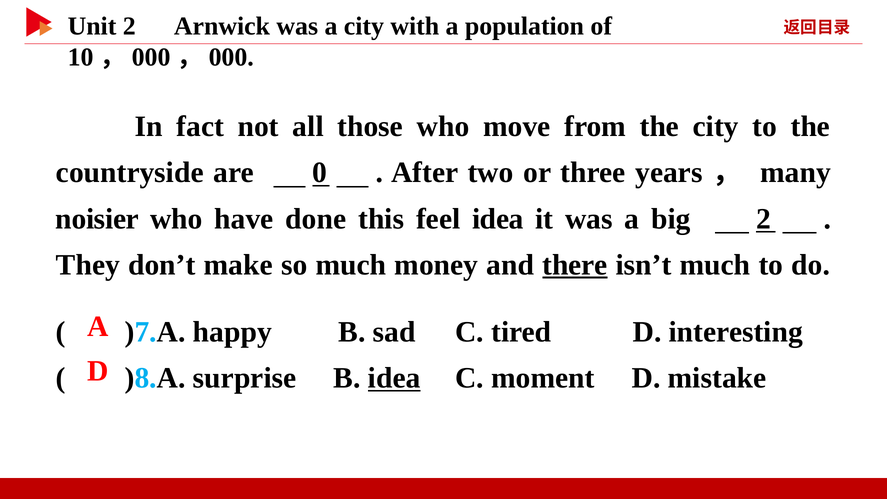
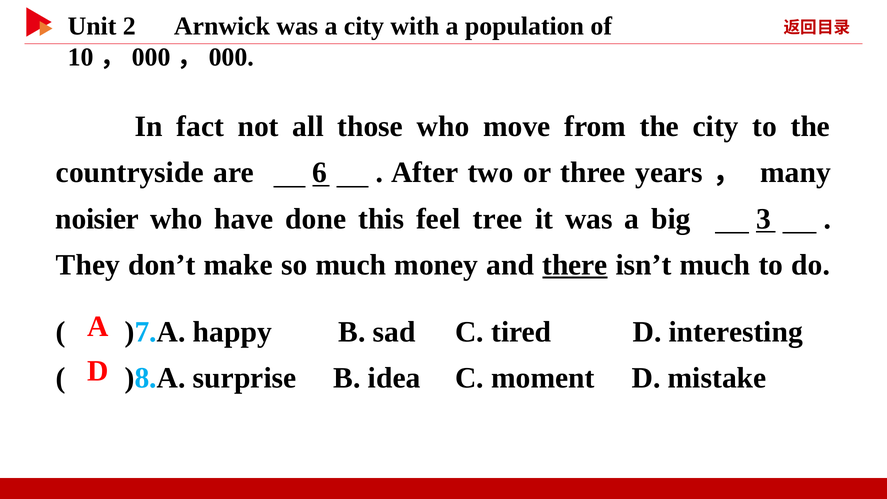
0: 0 -> 6 (320, 173)
feel idea: idea -> tree (498, 219)
big 2: 2 -> 3 (764, 219)
idea underline: present -> none (394, 378)
